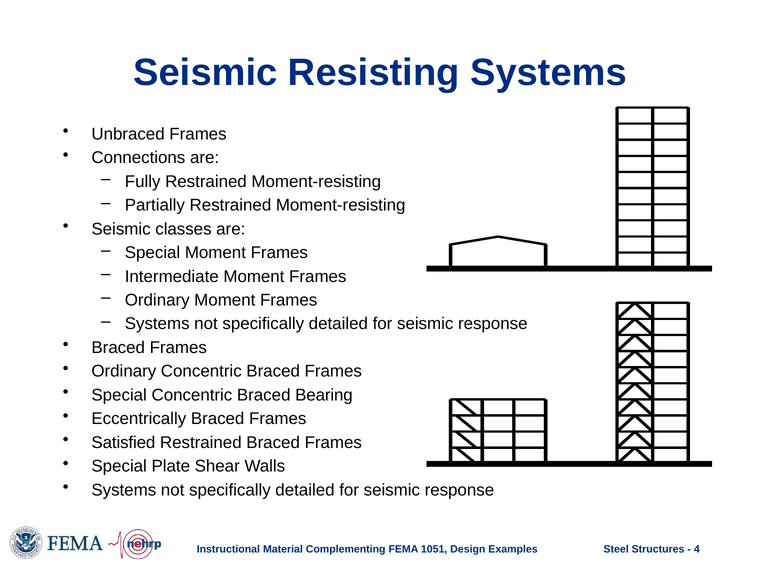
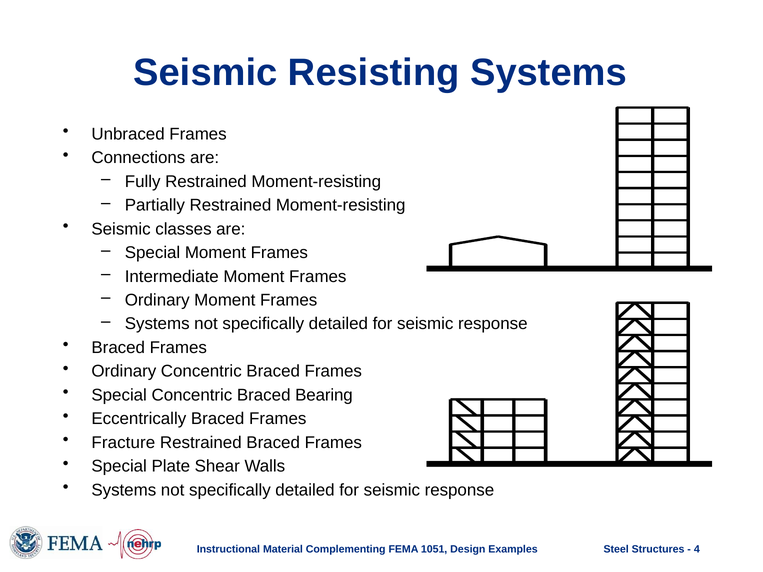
Satisfied: Satisfied -> Fracture (123, 443)
